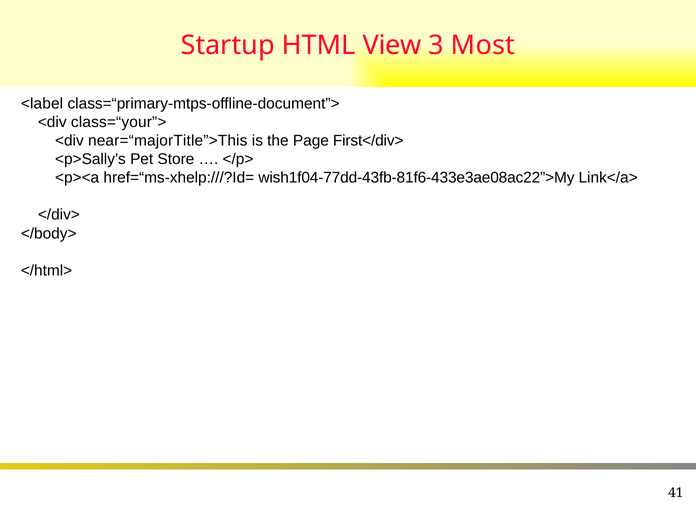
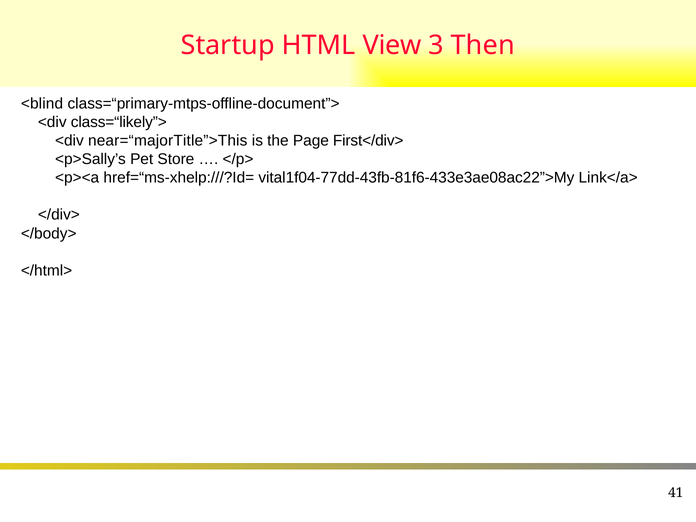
Most: Most -> Then (483, 45)
<label: <label -> <blind (42, 104)
class=“your”>: class=“your”> -> class=“likely”> (119, 122)
wish1f04-77dd-43fb-81f6-433e3ae08ac22”>My: wish1f04-77dd-43fb-81f6-433e3ae08ac22”>My -> vital1f04-77dd-43fb-81f6-433e3ae08ac22”>My (416, 178)
